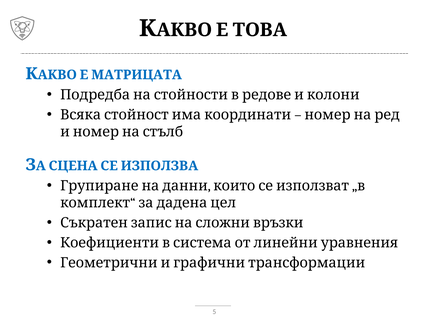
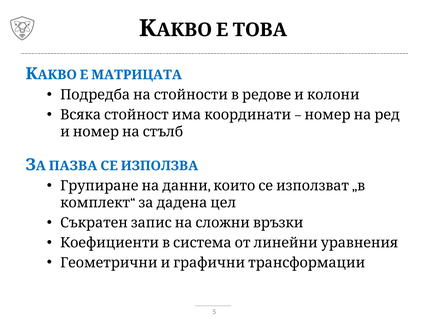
СЦЕНА: СЦЕНА -> ПАЗВА (73, 166)
